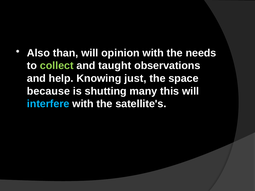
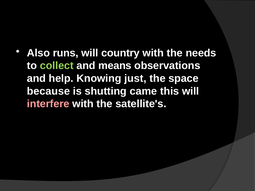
than: than -> runs (66, 53)
opinion: opinion -> country (120, 53)
taught: taught -> means (115, 66)
many: many -> came (143, 91)
interfere colour: light blue -> pink (48, 104)
